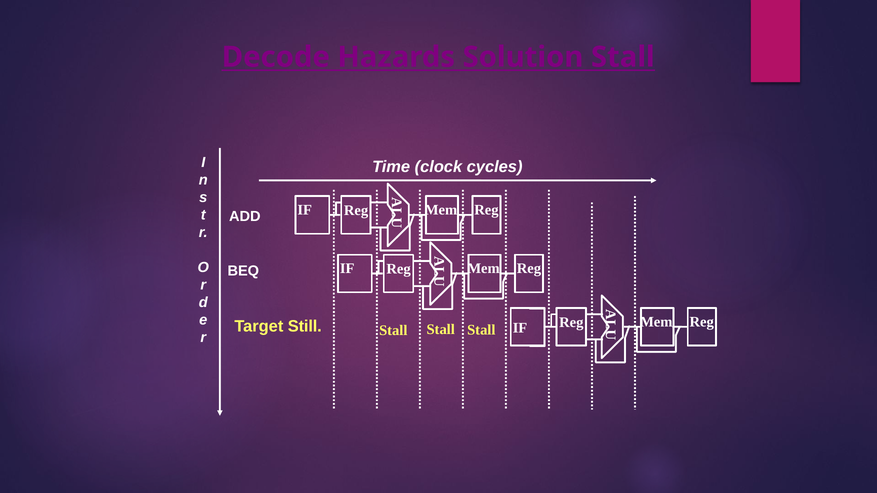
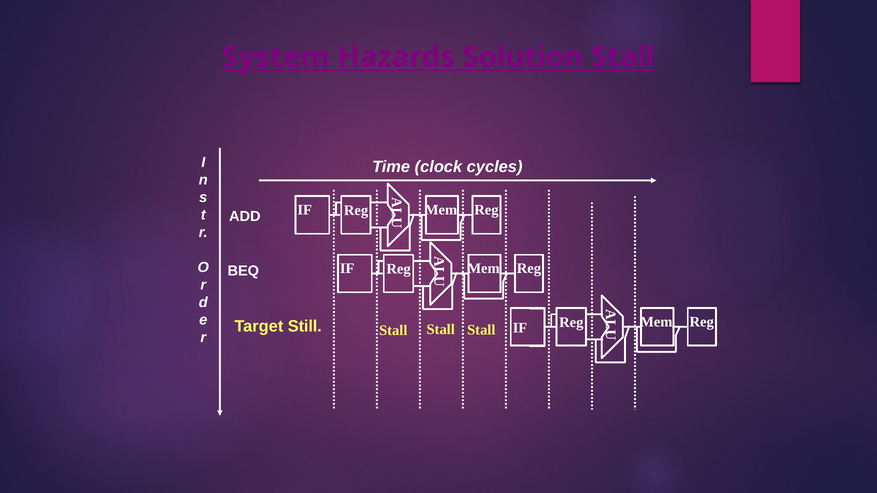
Decode: Decode -> System (276, 57)
